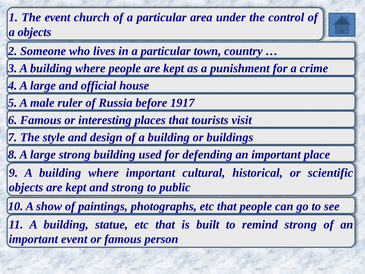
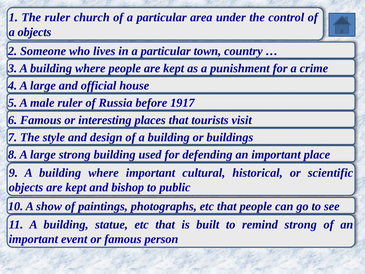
The event: event -> ruler (57, 17)
and strong: strong -> bishop (128, 187)
